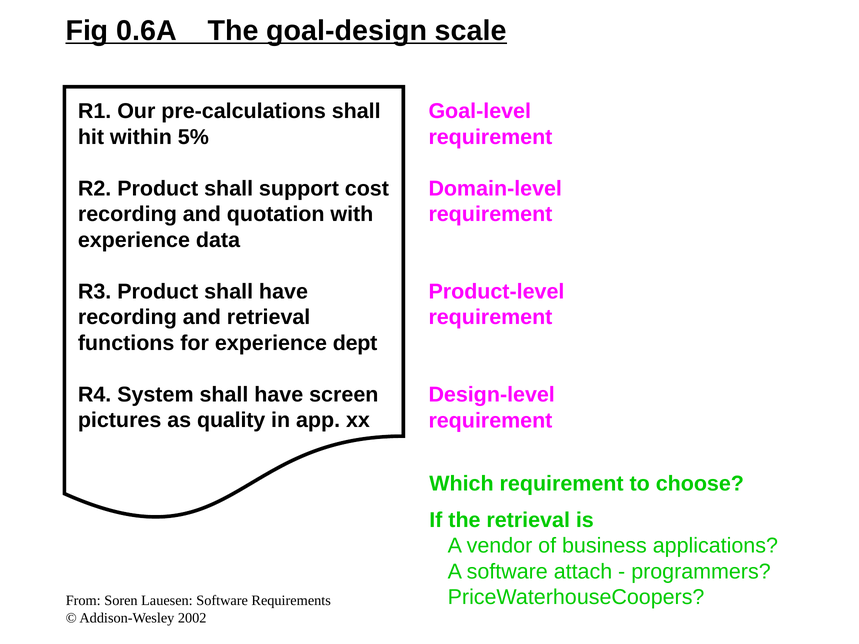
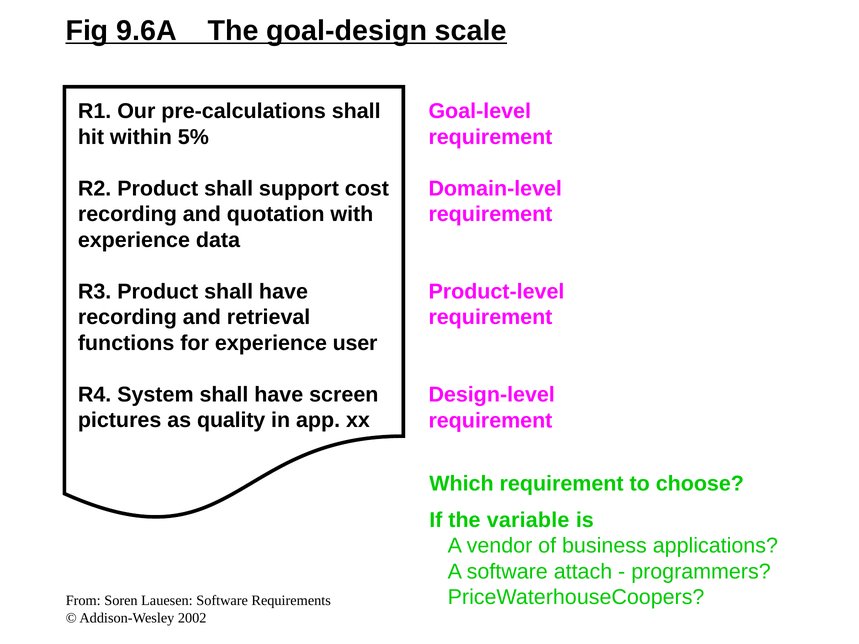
0.6A: 0.6A -> 9.6A (147, 31)
dept: dept -> user (355, 343)
the retrieval: retrieval -> variable (528, 520)
